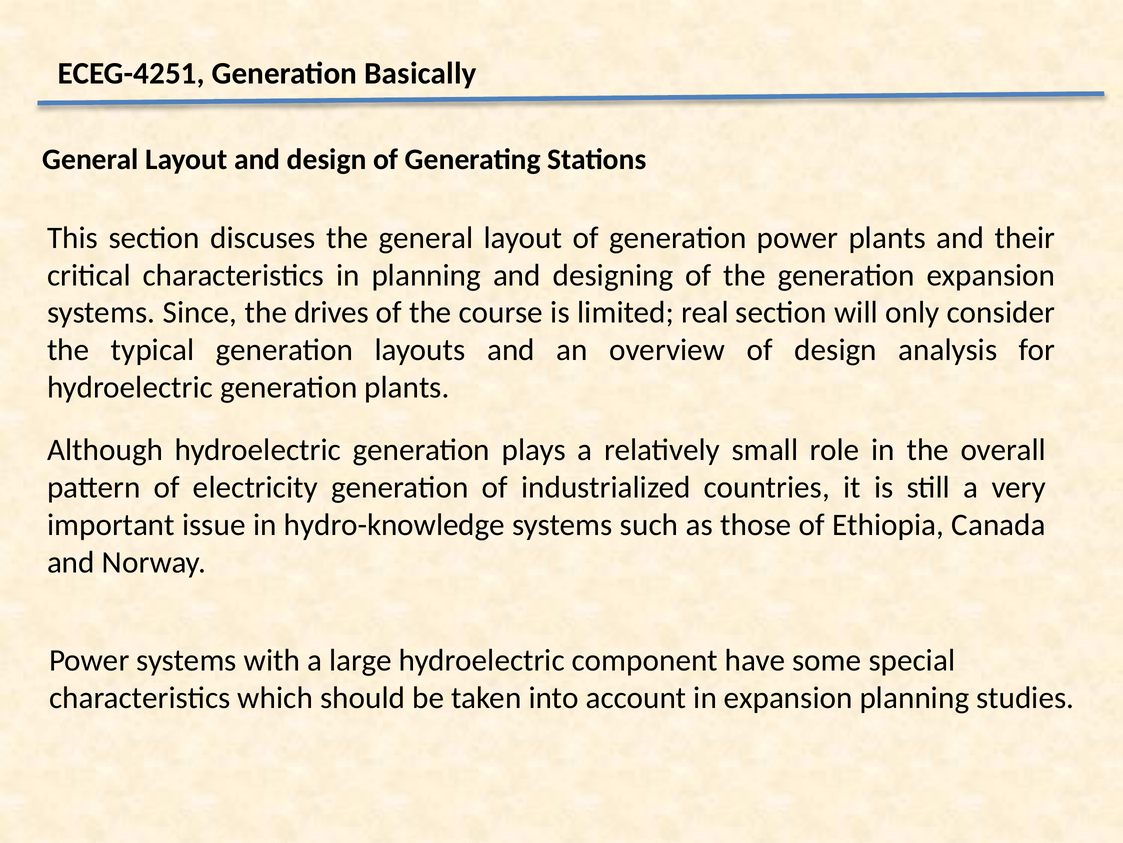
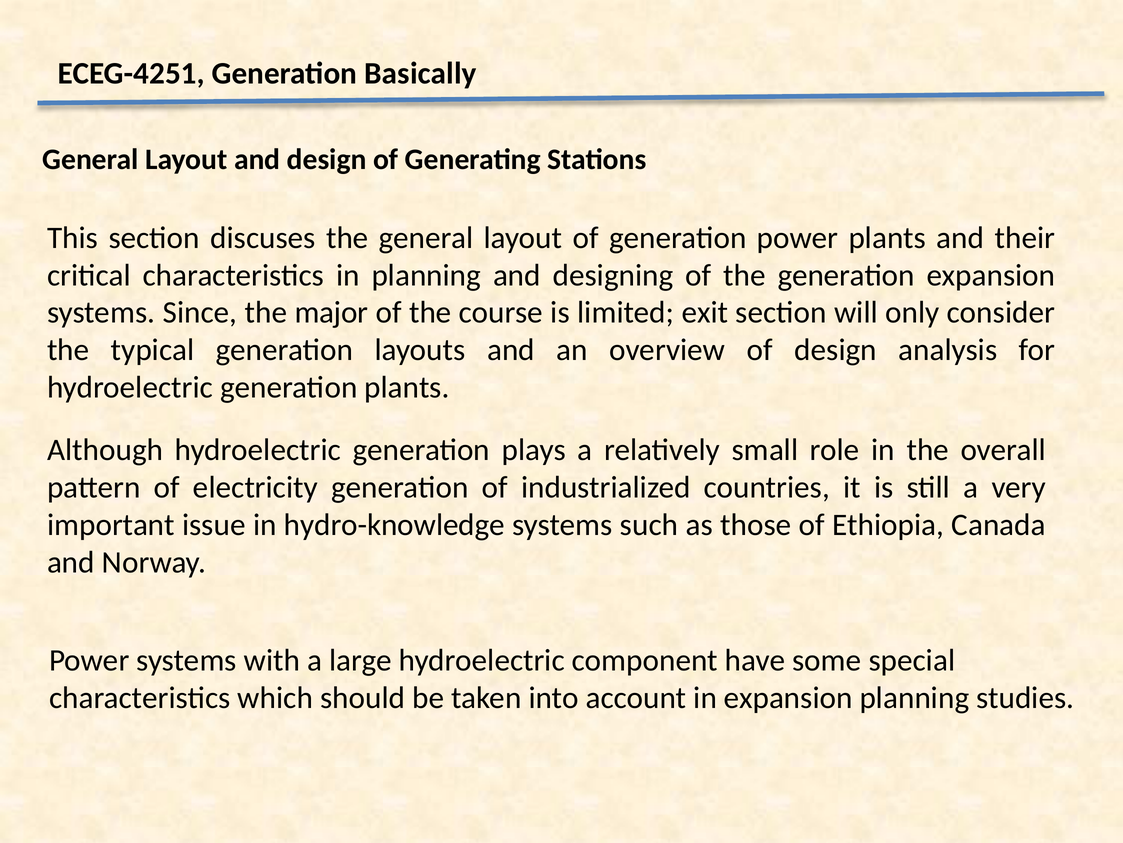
drives: drives -> major (331, 312)
real: real -> exit (705, 312)
